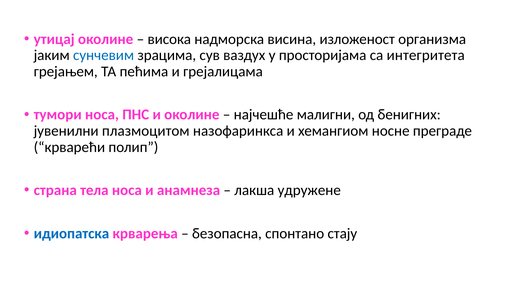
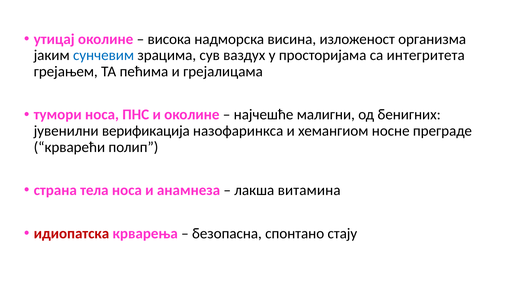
плазмоцитом: плазмоцитом -> верификација (146, 131)
удружене: удружене -> витамина (309, 190)
идиопатска colour: blue -> red (71, 233)
